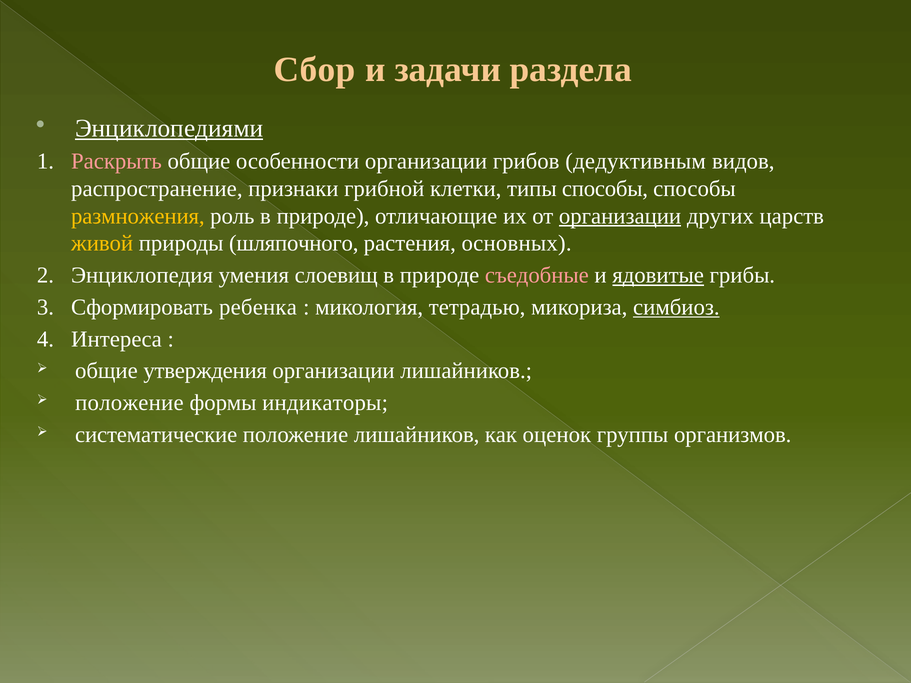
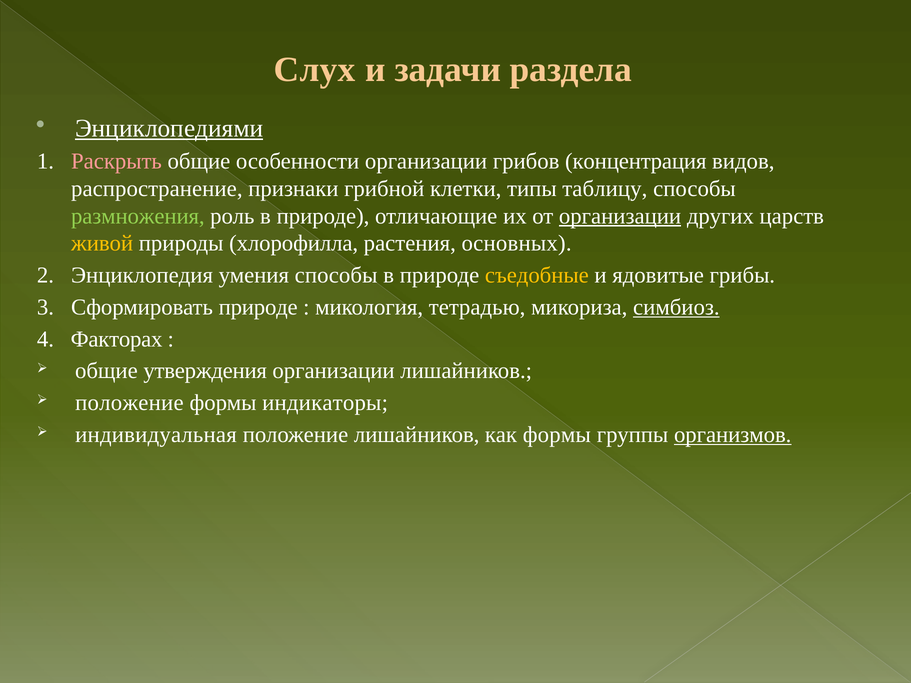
Сбор: Сбор -> Слух (315, 70)
дедуктивным: дедуктивным -> концентрация (636, 162)
типы способы: способы -> таблицу (605, 189)
размножения colour: yellow -> light green (138, 216)
шляпочного: шляпочного -> хлорофилла (294, 244)
умения слоевищ: слоевищ -> способы (336, 275)
съедобные colour: pink -> yellow (537, 275)
ядовитые underline: present -> none (658, 275)
Сформировать ребенка: ребенка -> природе (258, 307)
Интереса: Интереса -> Факторах (117, 339)
систематические: систематические -> индивидуальная (156, 435)
как оценок: оценок -> формы (557, 435)
организмов underline: none -> present (733, 435)
